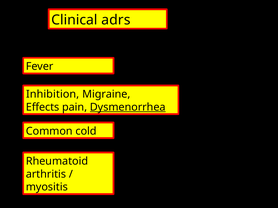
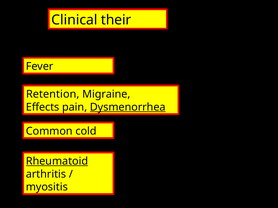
adrs: adrs -> their (116, 20)
Inhibition: Inhibition -> Retention (53, 94)
Rheumatoid underline: none -> present (57, 162)
